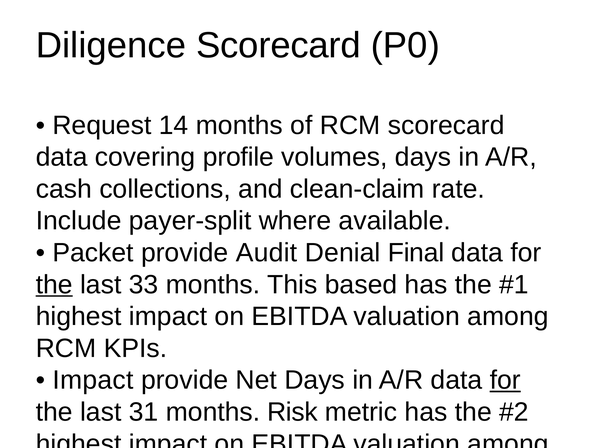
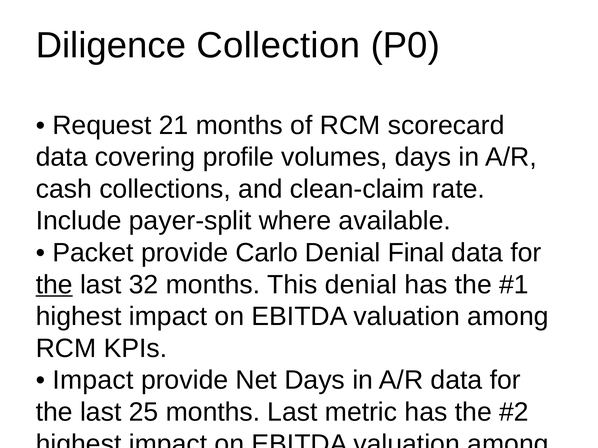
Diligence Scorecard: Scorecard -> Collection (278, 45)
14: 14 -> 21 (174, 125)
Audit: Audit -> Carlo (267, 253)
33: 33 -> 32 (144, 285)
This based: based -> denial (361, 285)
for underline: present -> none (505, 381)
31: 31 -> 25 (144, 413)
months Risk: Risk -> Last (292, 413)
